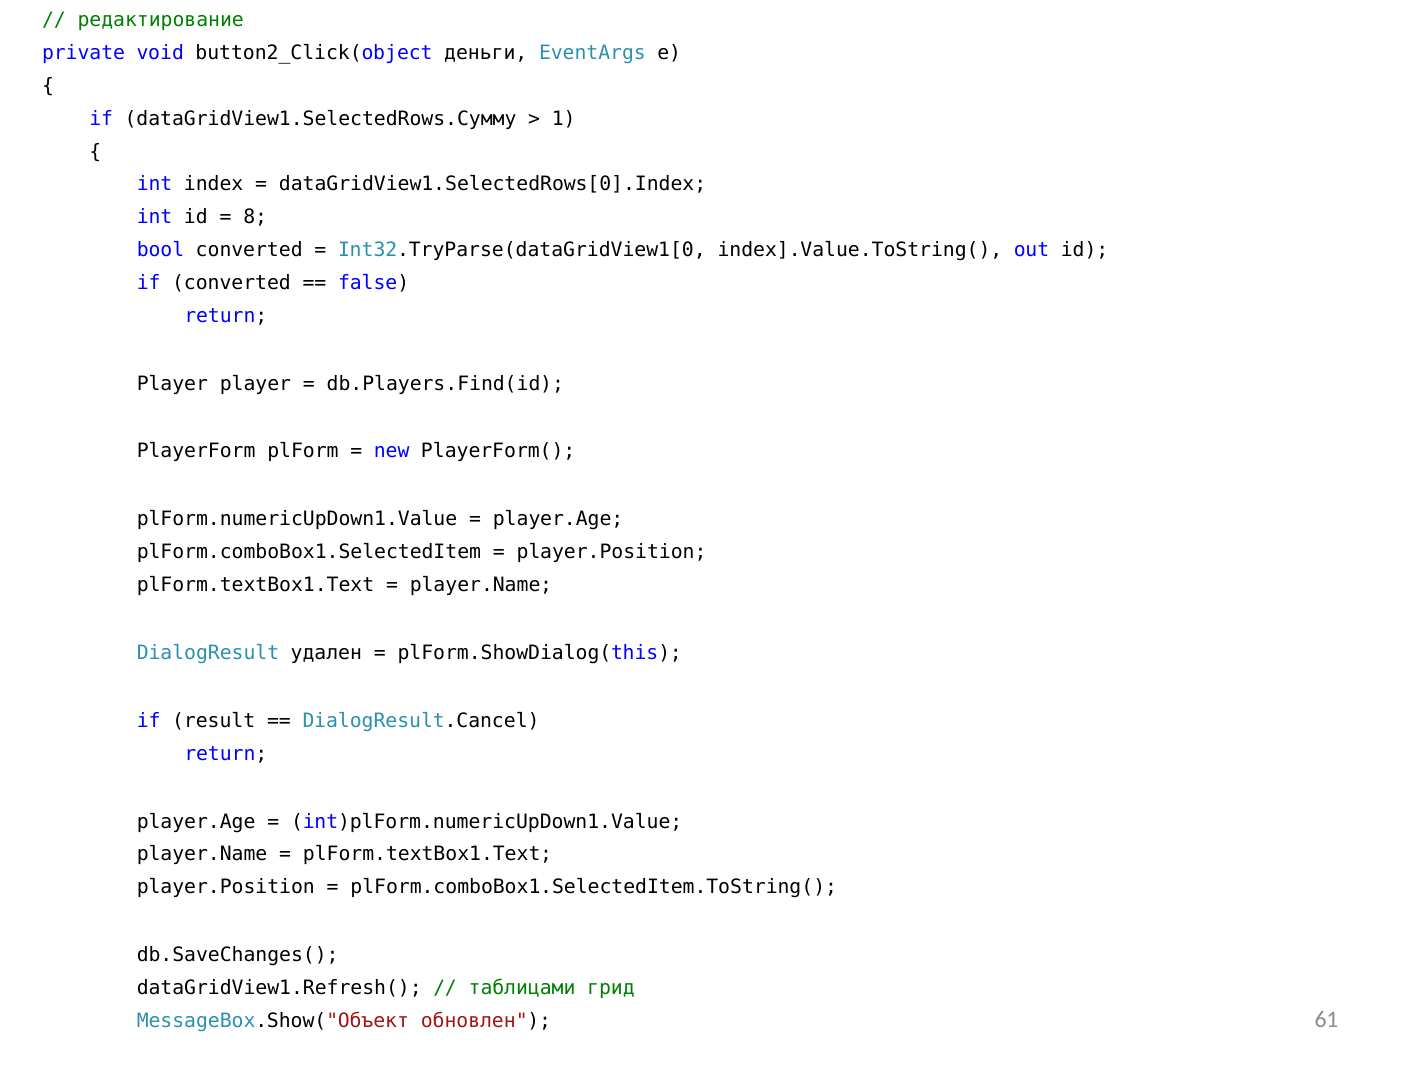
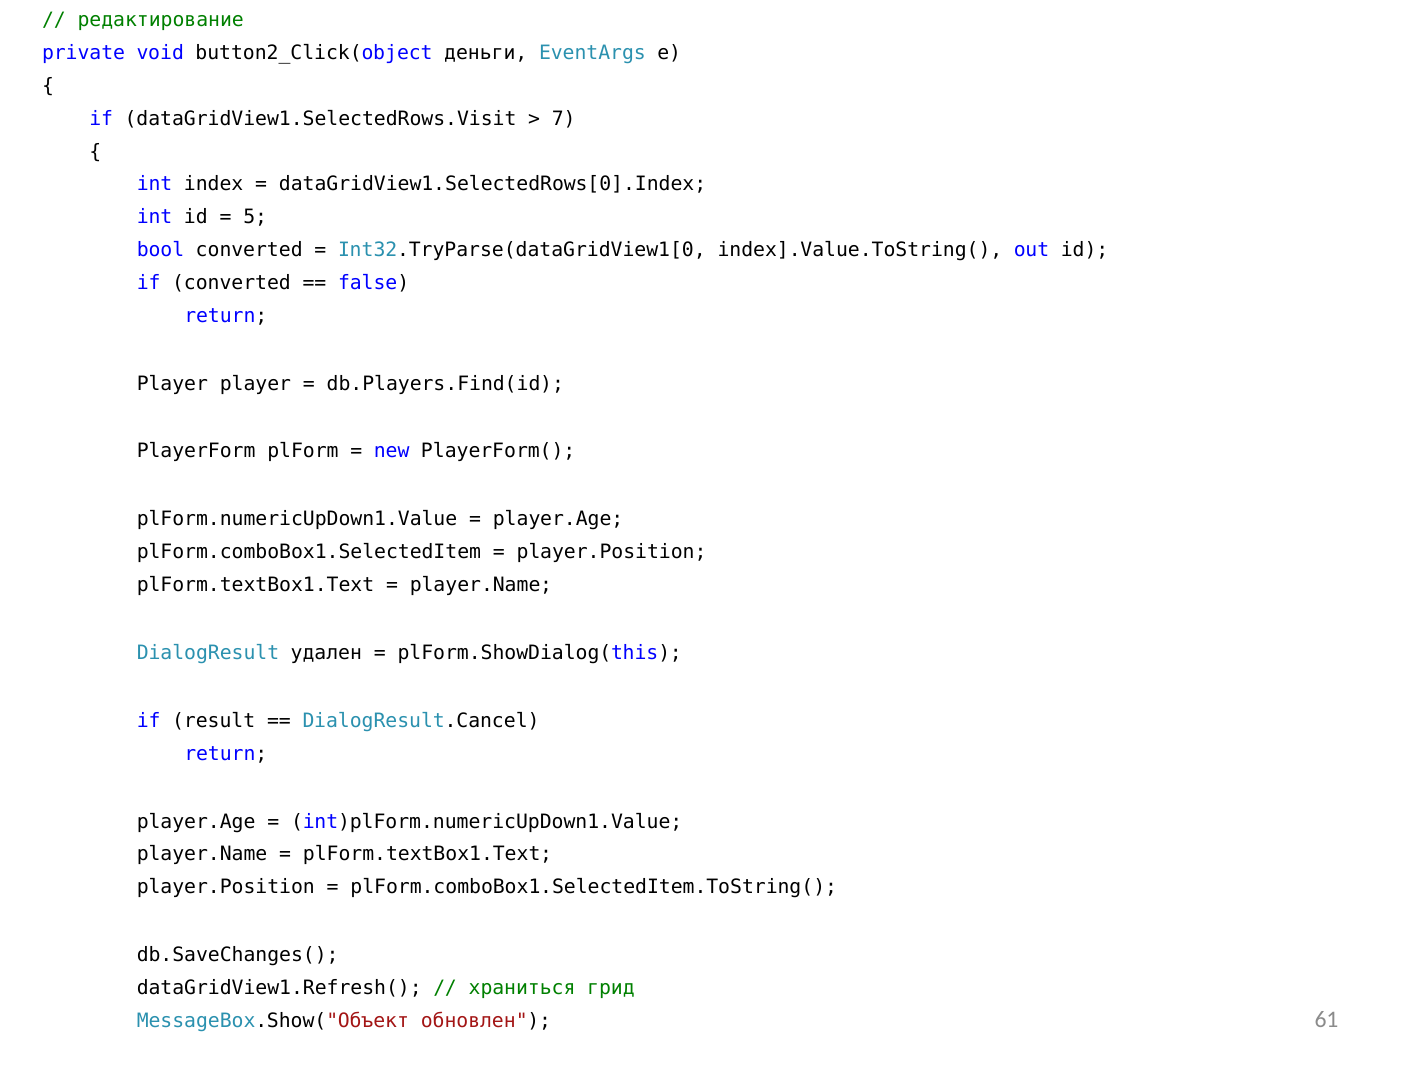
dataGridView1.SelectedRows.Сумму: dataGridView1.SelectedRows.Сумму -> dataGridView1.SelectedRows.Visit (321, 119)
1: 1 -> 7 (564, 119)
8: 8 -> 5 (255, 217)
таблицами: таблицами -> храниться (522, 988)
